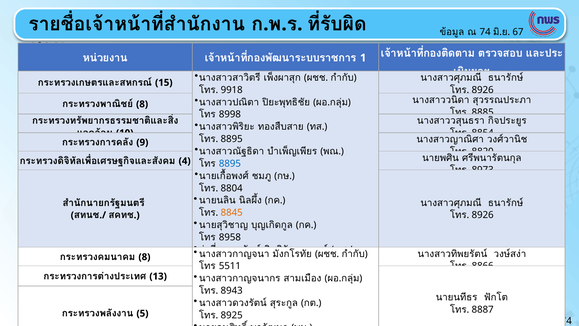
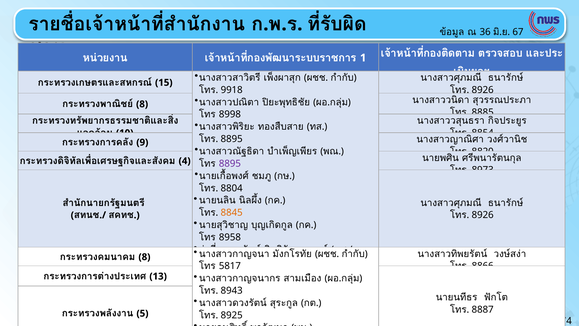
74: 74 -> 36 (485, 32)
8895 colour: blue -> purple (230, 163)
5511: 5511 -> 5817 (230, 266)
